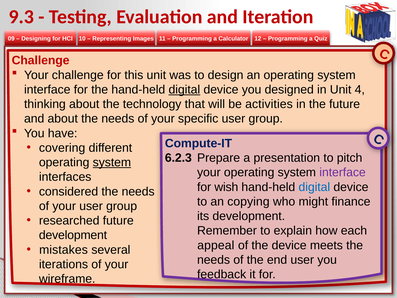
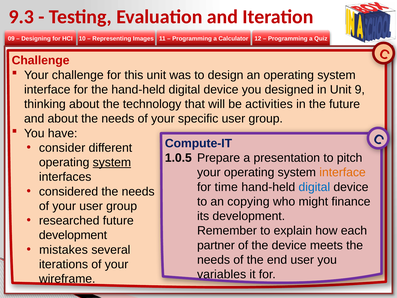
digital underline: present -> none (184, 89)
4: 4 -> 9 (360, 89)
covering: covering -> consider (62, 148)
6.2.3: 6.2.3 -> 1.0.5 (178, 158)
interface colour: purple -> orange (343, 172)
wish: wish -> time (226, 187)
appeal: appeal -> partner (216, 245)
feedback: feedback -> variables (222, 274)
